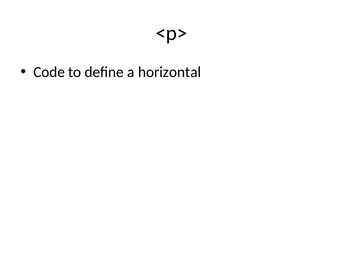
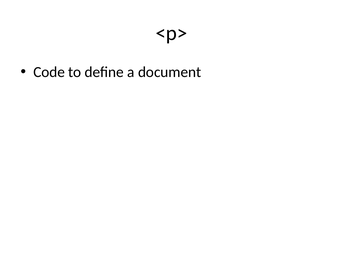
horizontal: horizontal -> document (170, 72)
